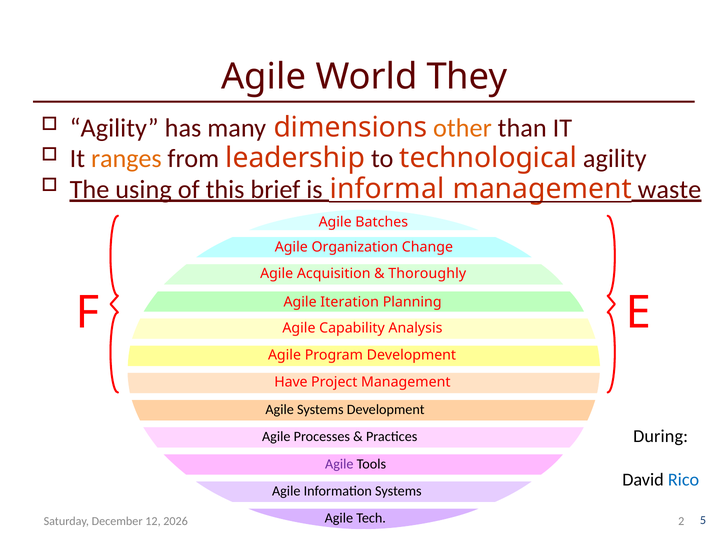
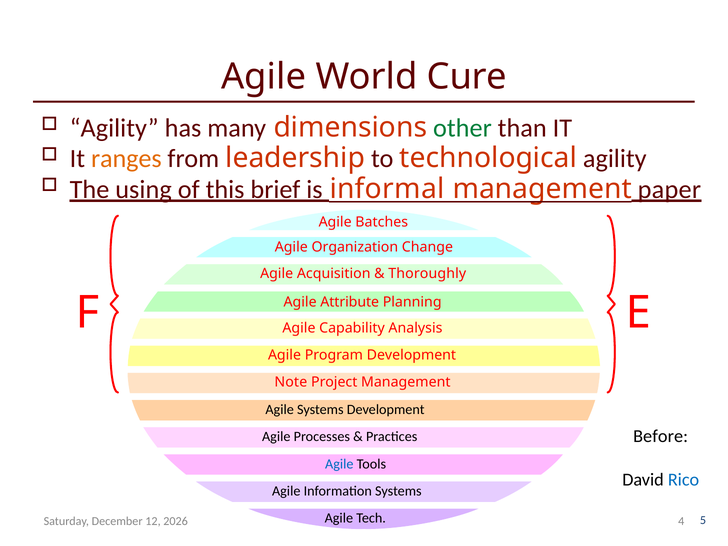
They: They -> Cure (467, 77)
other colour: orange -> green (462, 128)
waste: waste -> paper (669, 189)
Iteration: Iteration -> Attribute (350, 302)
Have: Have -> Note (291, 382)
During: During -> Before (661, 436)
Agile colour: purple -> blue (339, 464)
2: 2 -> 4 (681, 521)
